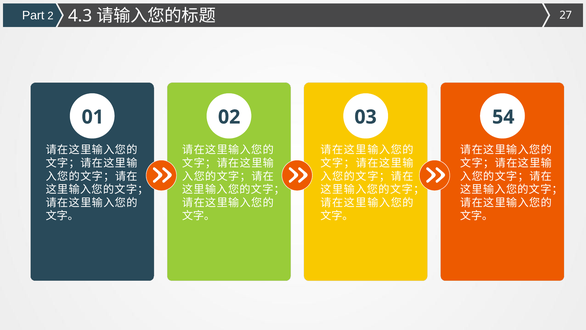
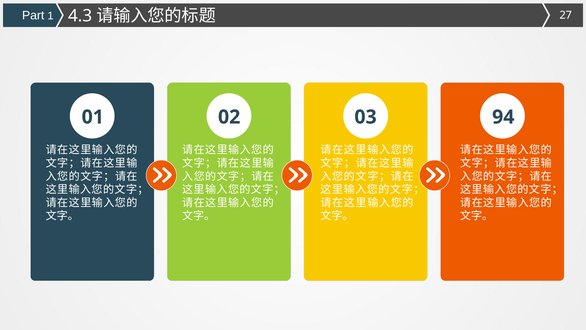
2: 2 -> 1 (50, 16)
54: 54 -> 94 (503, 117)
